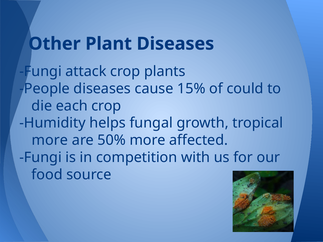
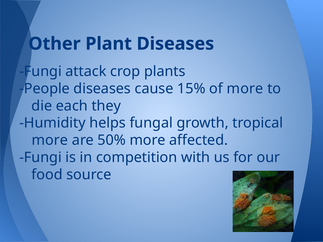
of could: could -> more (245, 89)
each crop: crop -> they (106, 106)
